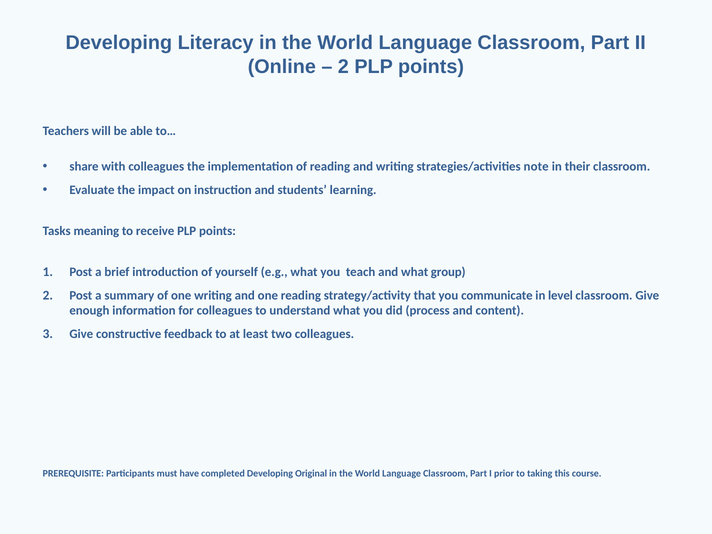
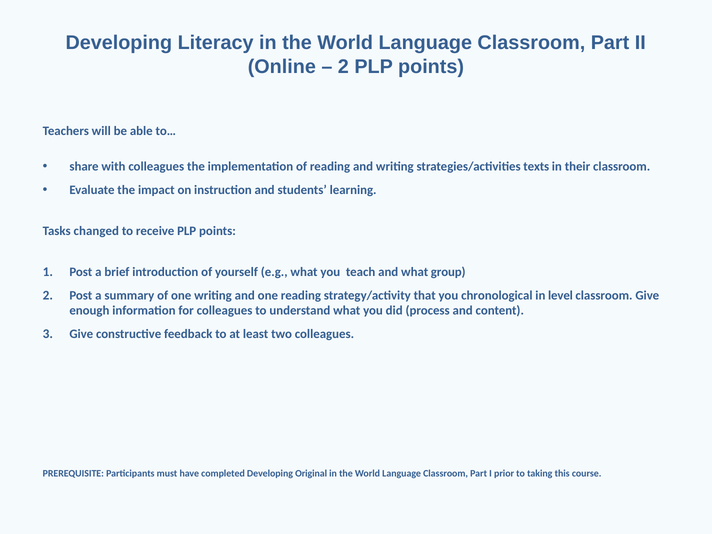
note: note -> texts (536, 167)
meaning: meaning -> changed (96, 231)
communicate: communicate -> chronological (497, 295)
